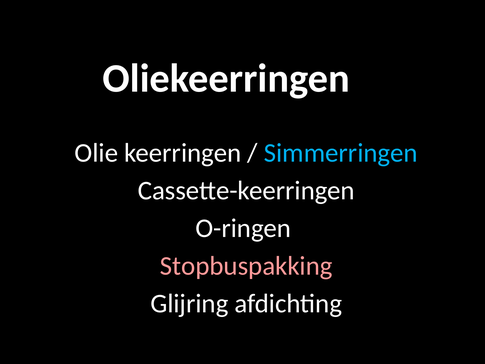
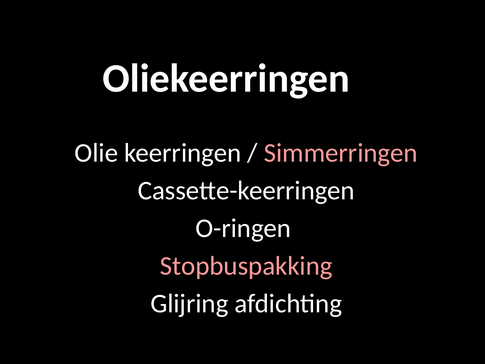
Simmerringen colour: light blue -> pink (341, 153)
